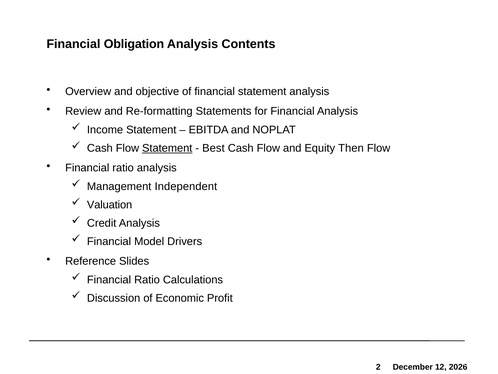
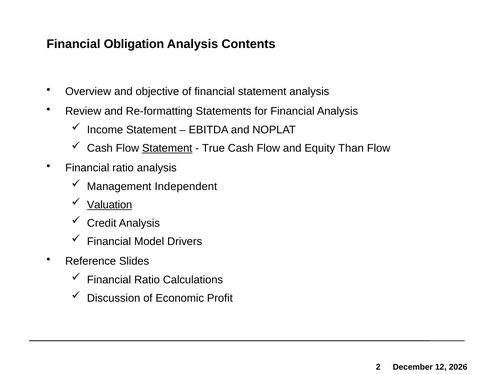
Best: Best -> True (213, 148)
Then: Then -> Than (351, 148)
Valuation underline: none -> present (110, 205)
